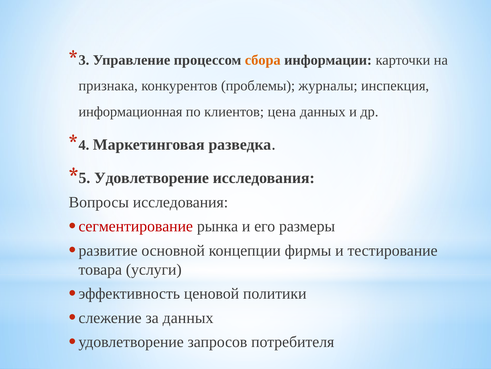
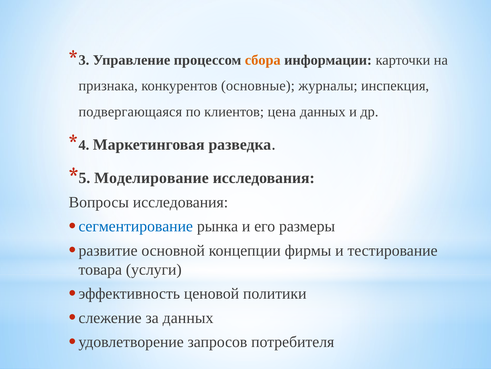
проблемы: проблемы -> основные (258, 86)
информационная: информационная -> подвергающаяся (130, 111)
Удовлетворение: Удовлетворение -> Моделирование (151, 178)
сегментирование colour: red -> blue (136, 226)
